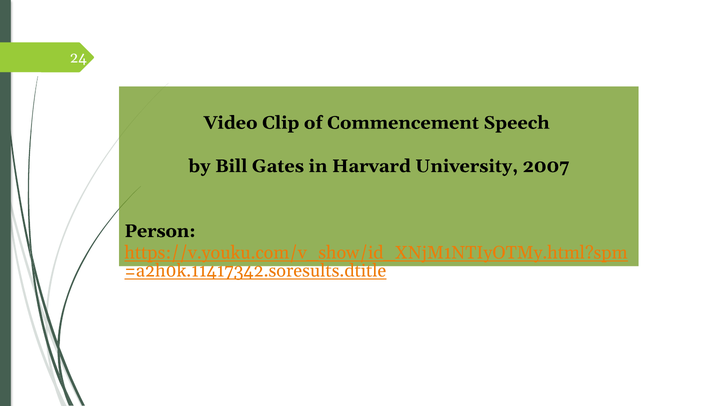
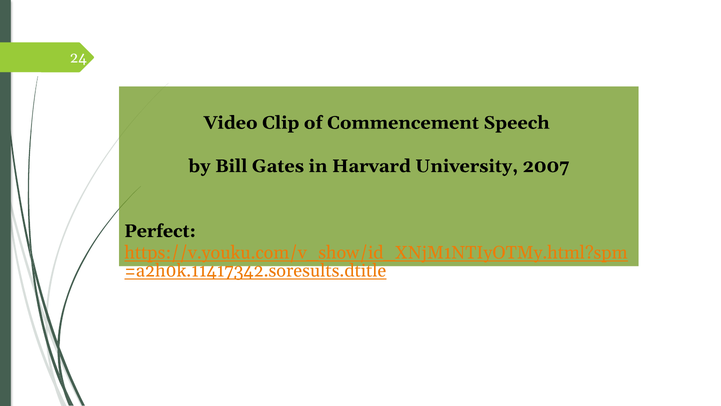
Person: Person -> Perfect (160, 231)
